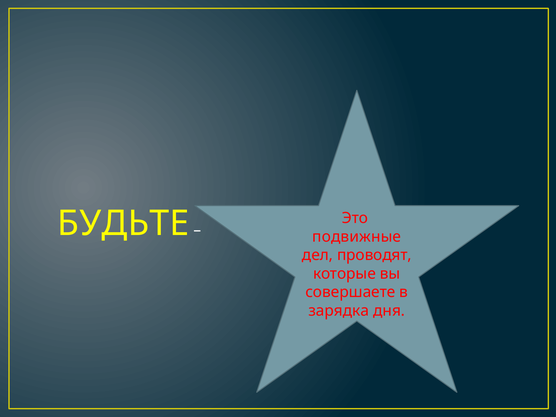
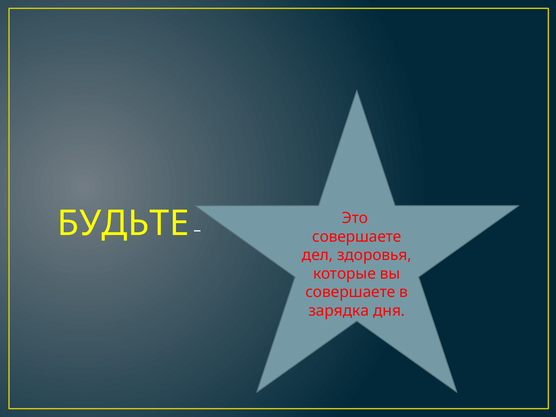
подвижные: подвижные -> совершаете (357, 237)
проводят: проводят -> здоровья (374, 255)
